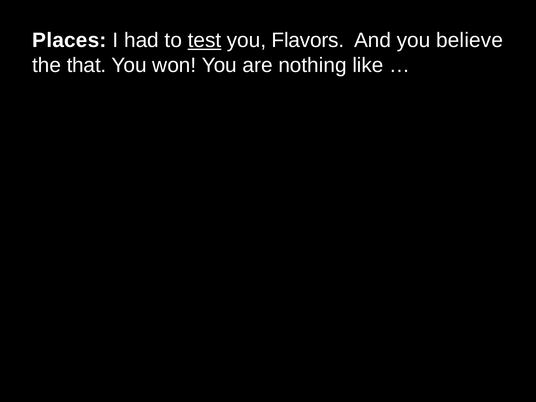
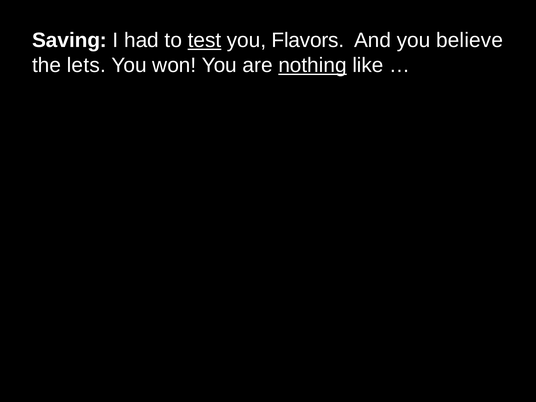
Places: Places -> Saving (70, 40)
that: that -> lets (86, 65)
nothing underline: none -> present (313, 65)
